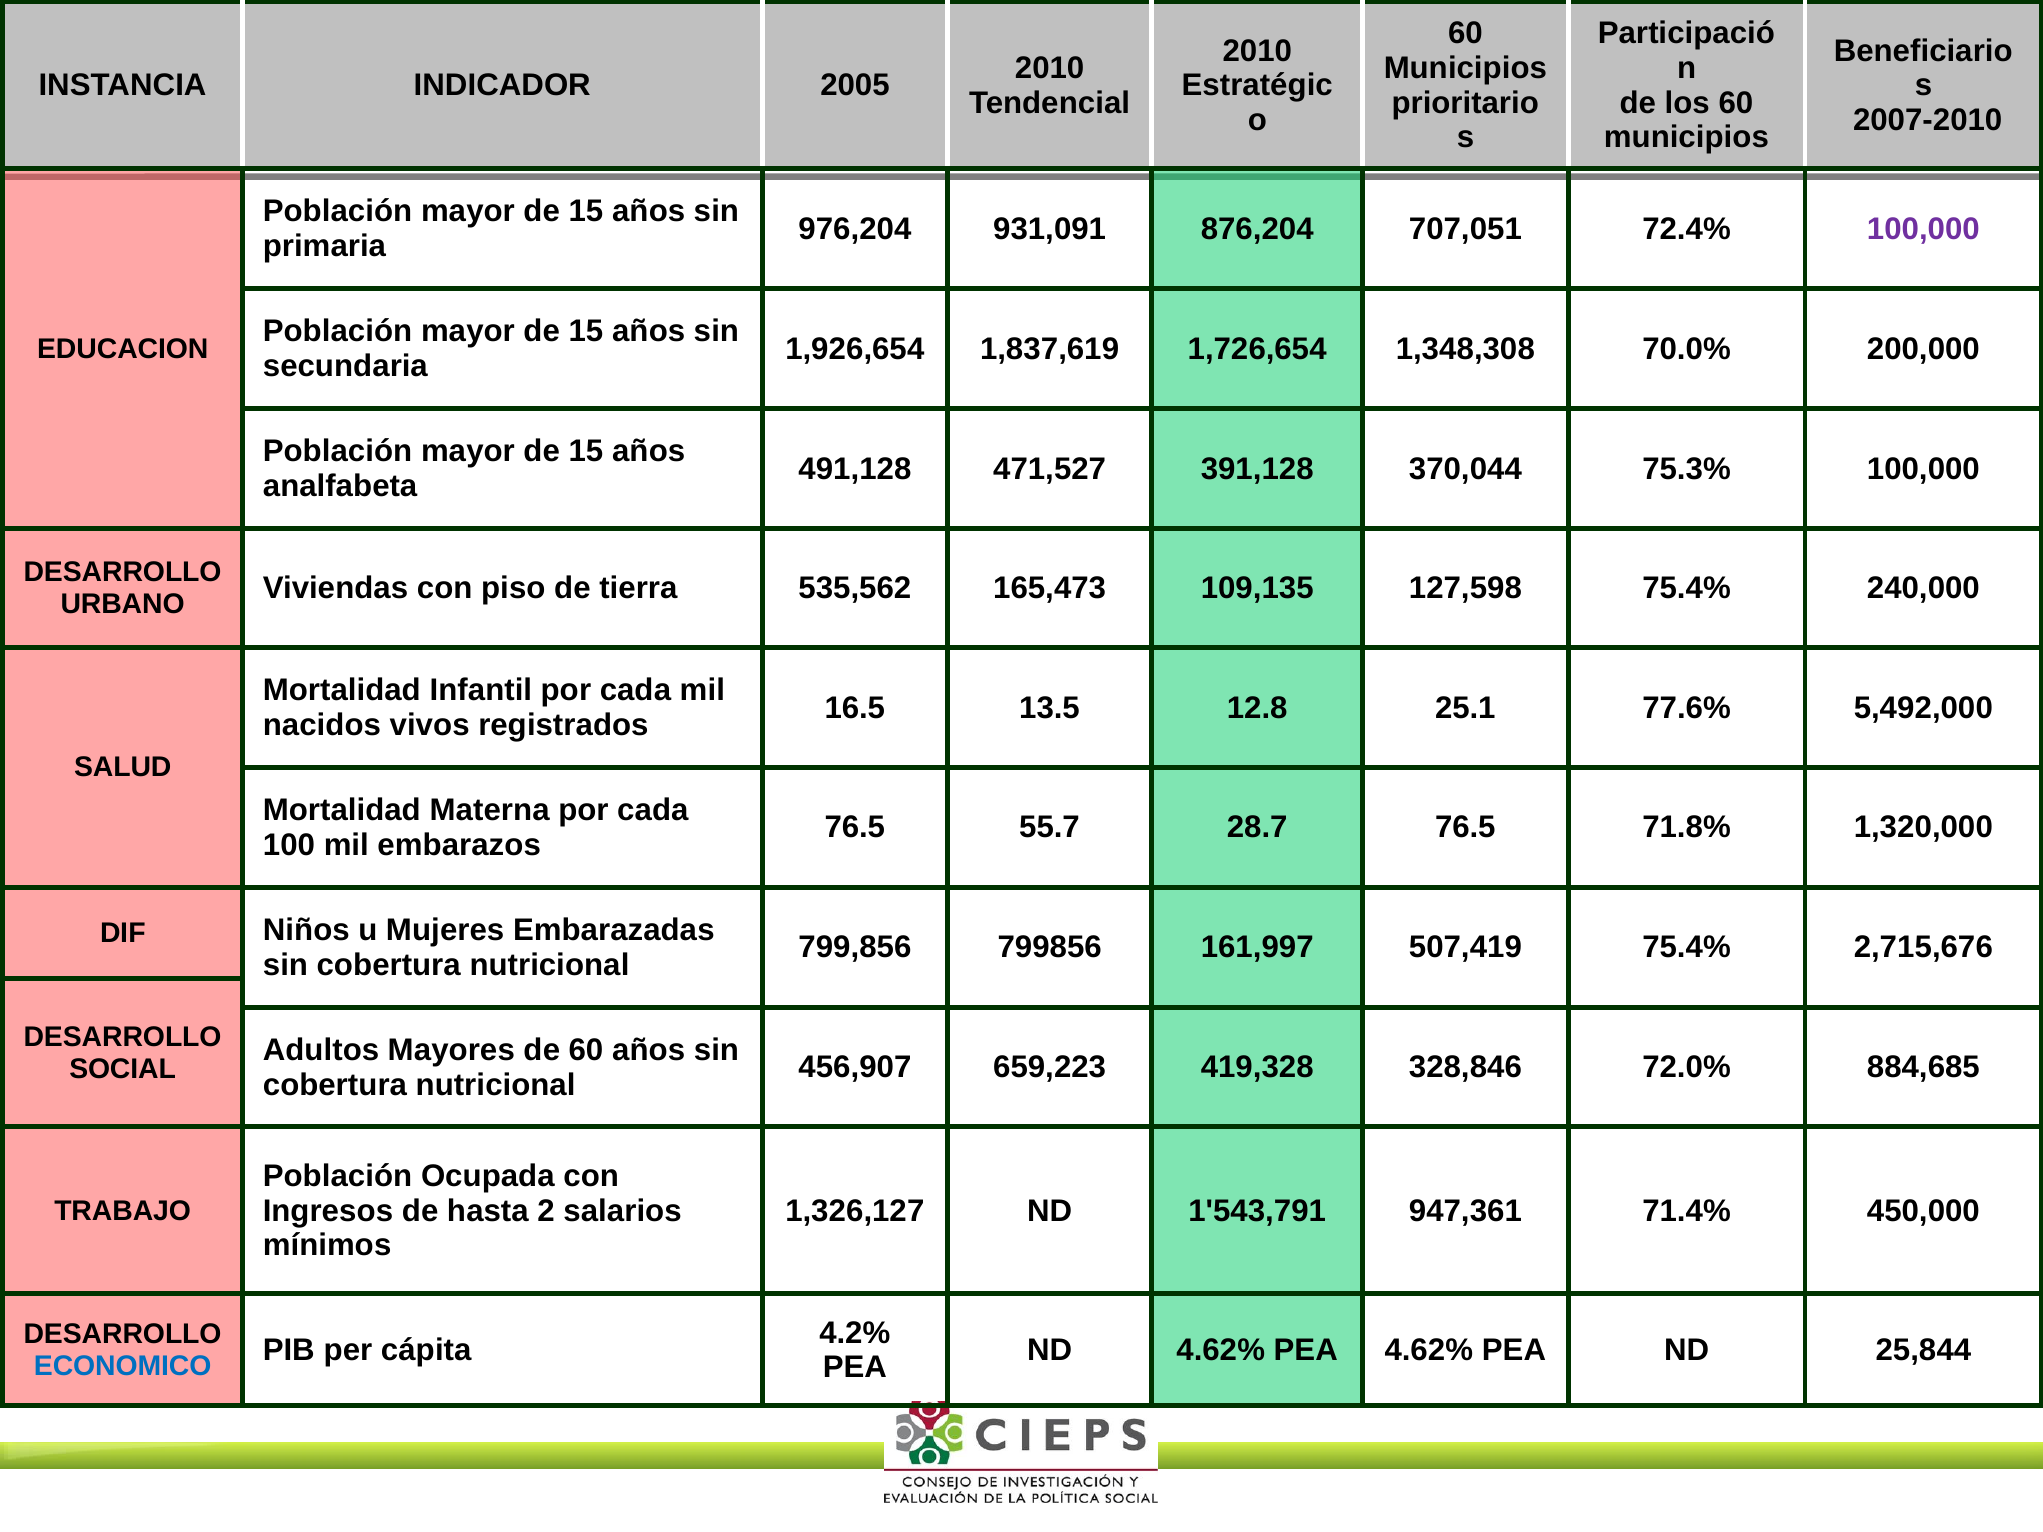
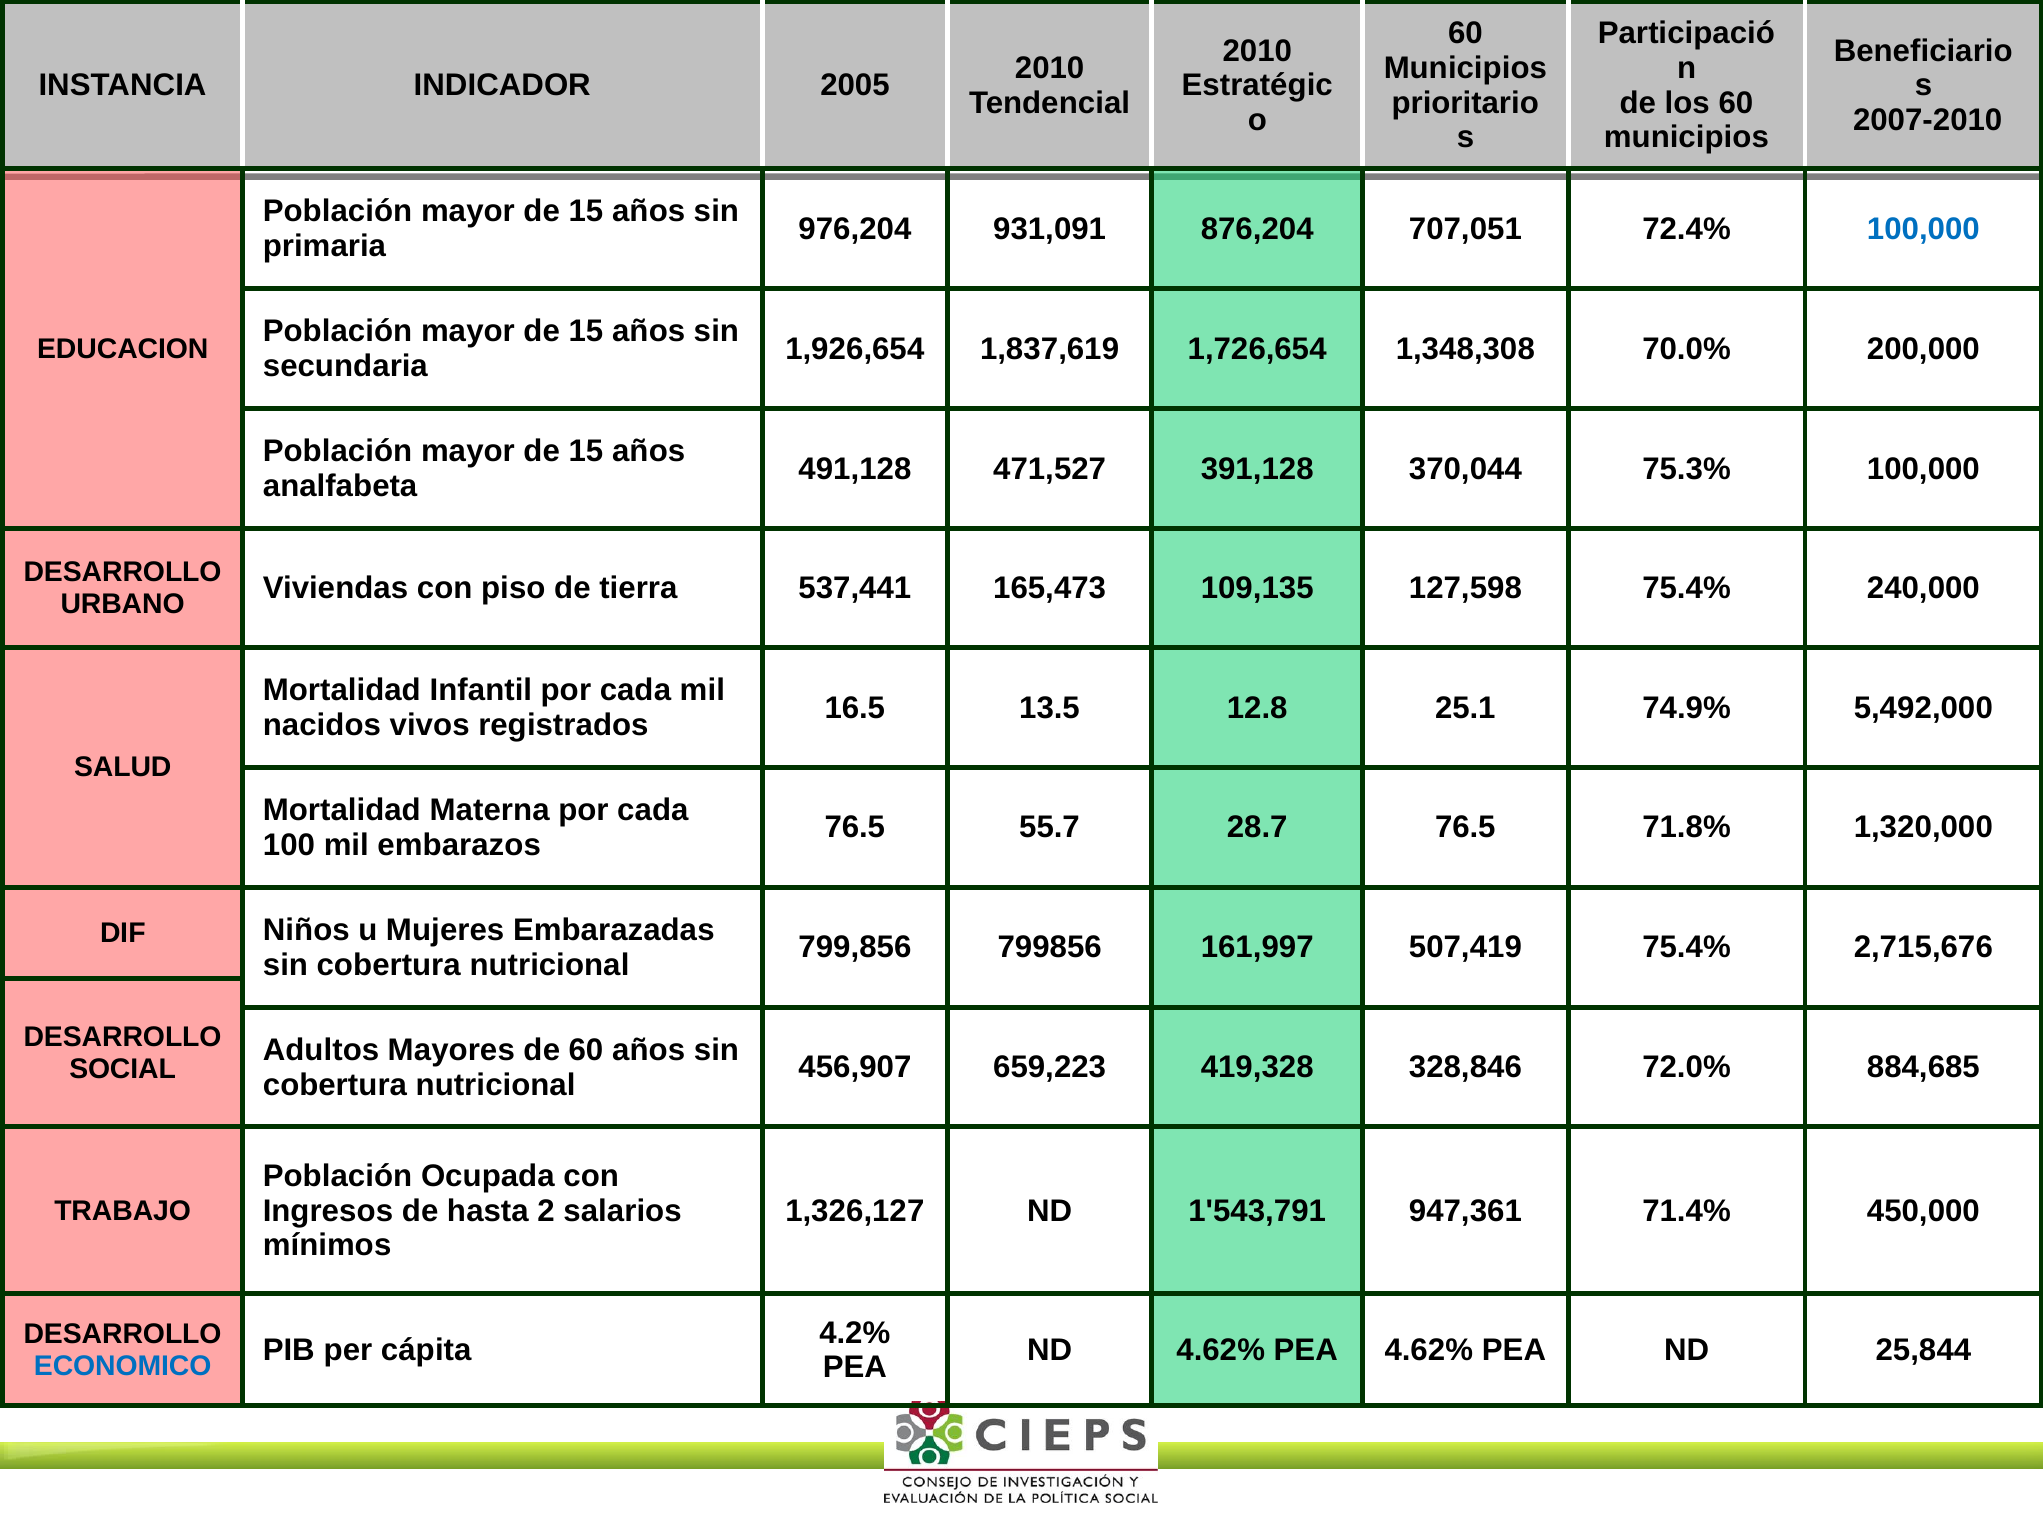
100,000 colour: purple -> blue (1923, 229)
535,562: 535,562 -> 537,441 (855, 588)
77.6%: 77.6% -> 74.9% (1687, 708)
